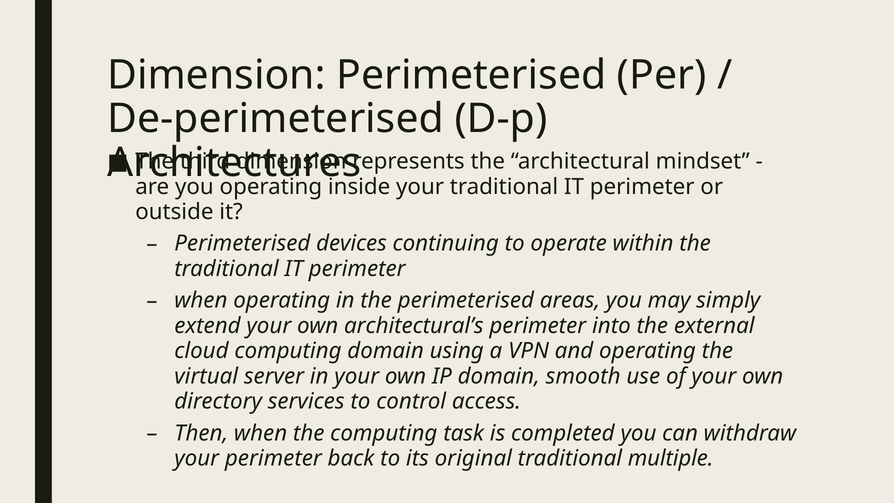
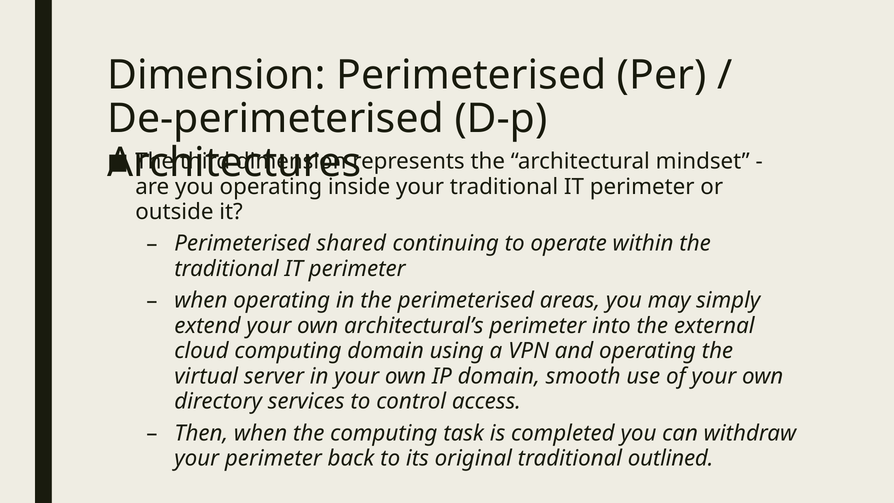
devices: devices -> shared (351, 244)
multiple: multiple -> outlined (671, 458)
